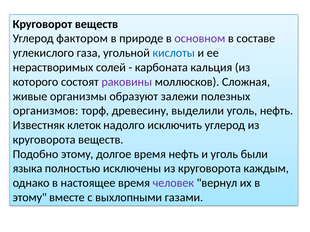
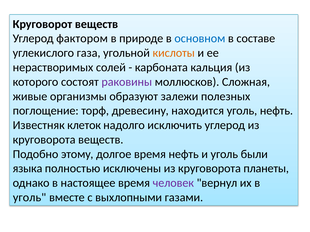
основном colour: purple -> blue (200, 39)
кислоты colour: blue -> orange (174, 53)
организмов: организмов -> поглощение (46, 111)
выделили: выделили -> находится (198, 111)
каждым: каждым -> планеты (266, 169)
этому: этому -> уголь (30, 198)
